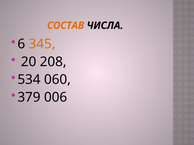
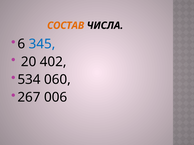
345 colour: orange -> blue (42, 44)
208: 208 -> 402 (53, 62)
379: 379 -> 267 (29, 98)
